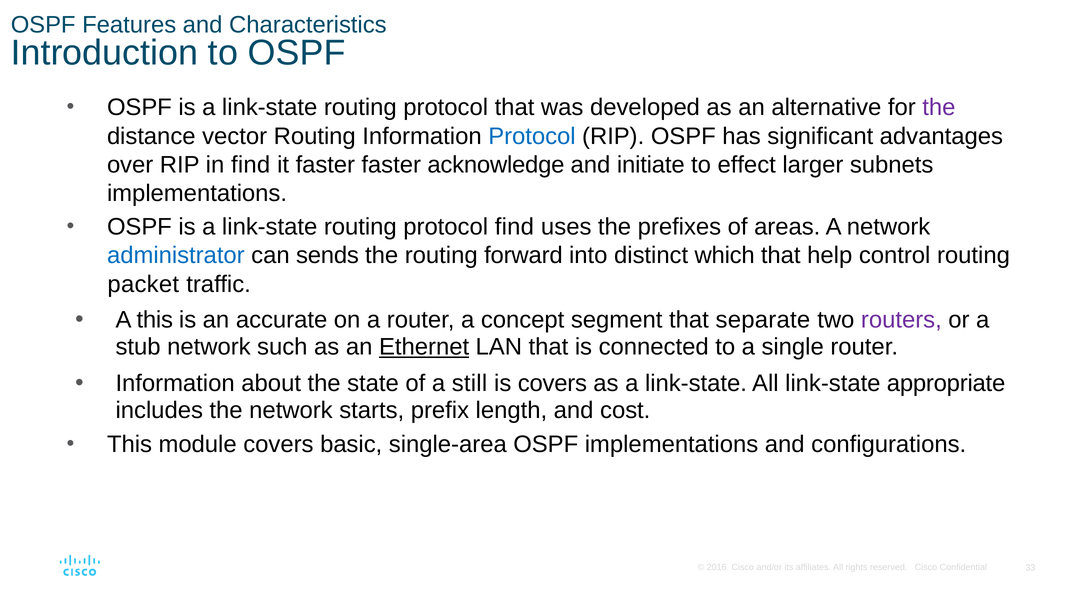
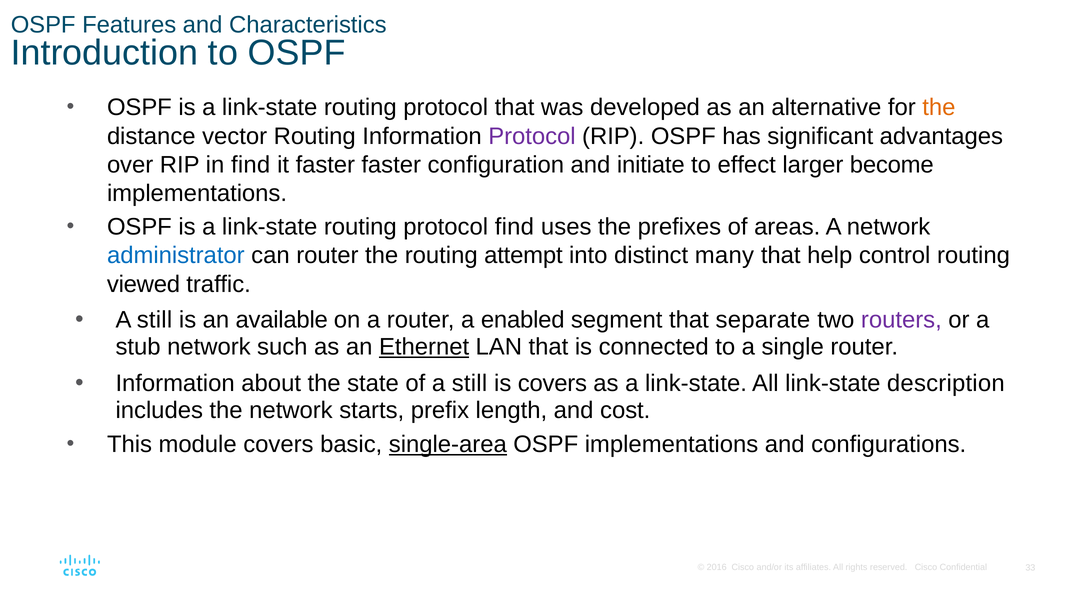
the colour: purple -> orange (939, 108)
Protocol colour: blue -> purple (532, 136)
acknowledge: acknowledge -> configuration (496, 165)
subnets: subnets -> become (892, 165)
can sends: sends -> router (327, 256)
forward: forward -> attempt (523, 256)
which: which -> many (724, 256)
packet: packet -> viewed (144, 284)
this: this -> still (155, 320)
accurate: accurate -> available (282, 320)
concept: concept -> enabled (523, 320)
appropriate: appropriate -> description (946, 383)
single-area underline: none -> present (448, 445)
